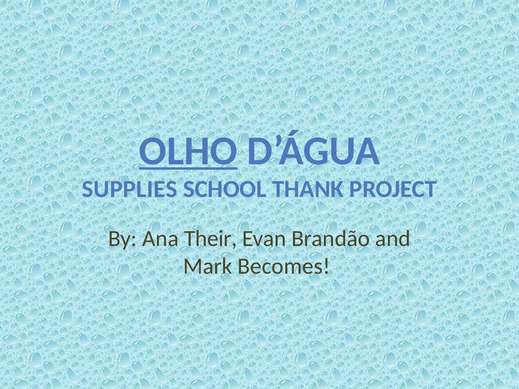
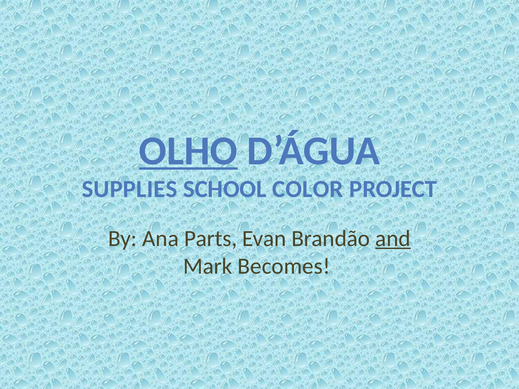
THANK: THANK -> COLOR (308, 189)
Their: Their -> Parts (211, 239)
and underline: none -> present (393, 239)
